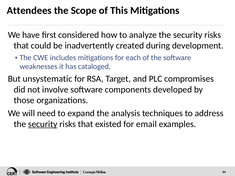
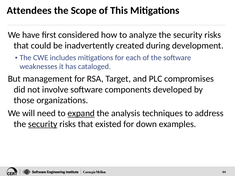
unsystematic: unsystematic -> management (47, 79)
expand underline: none -> present (81, 113)
email: email -> down (147, 124)
